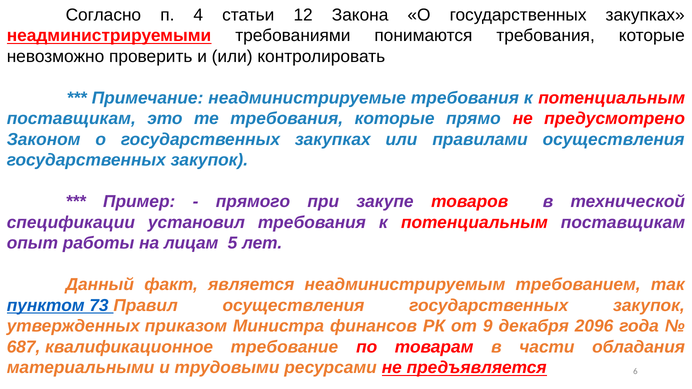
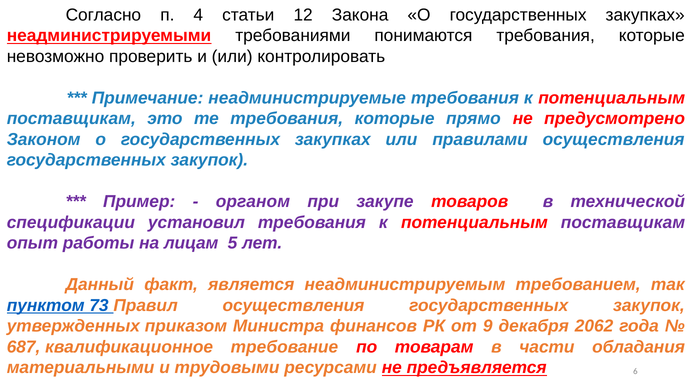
прямого: прямого -> органом (253, 202)
2096: 2096 -> 2062 (594, 326)
